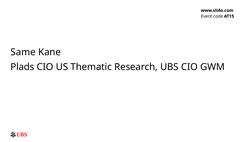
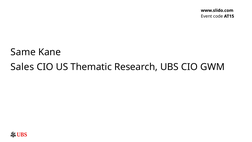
Plads: Plads -> Sales (22, 67)
